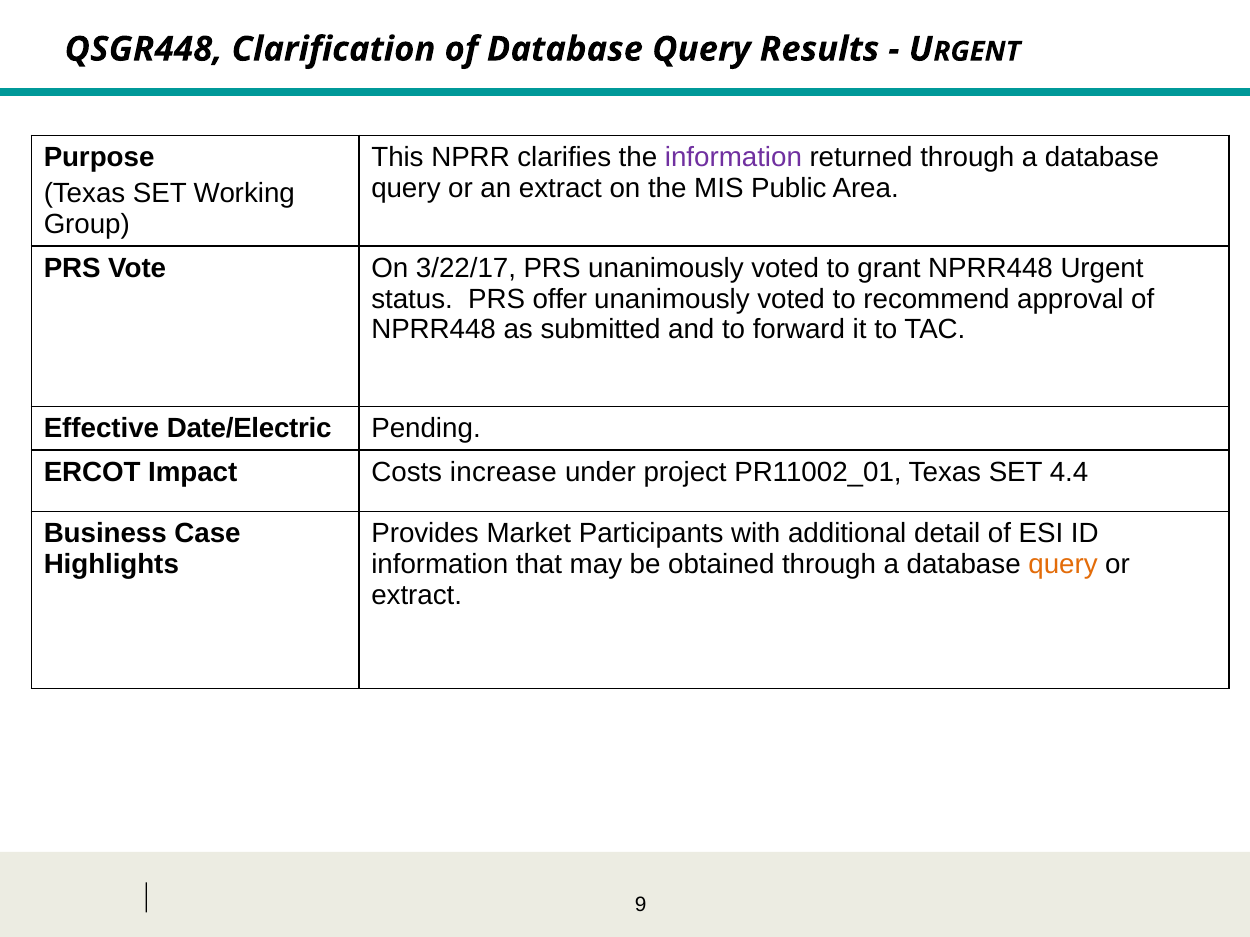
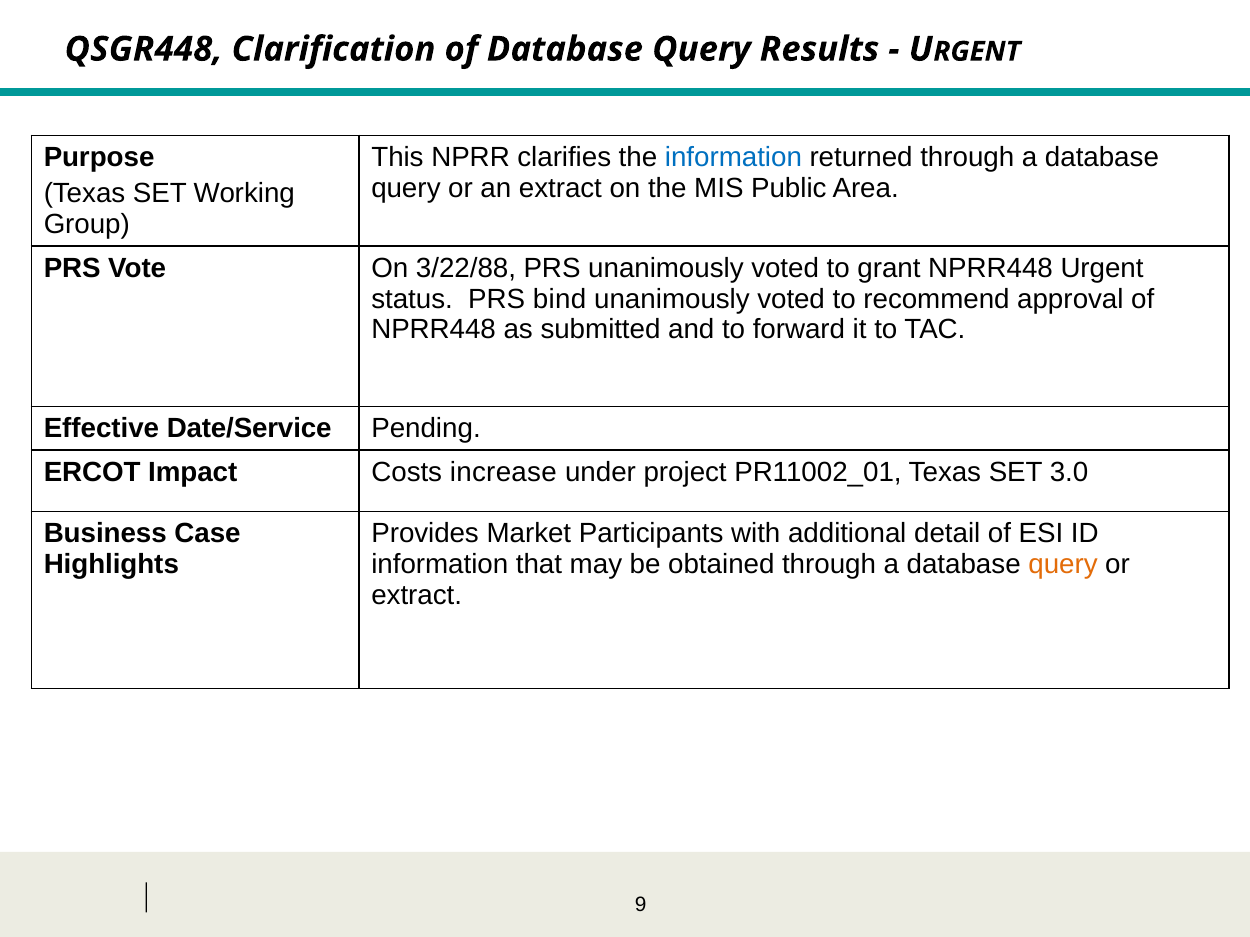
information colour: purple -> blue (733, 158)
3/22/17: 3/22/17 -> 3/22/88 (466, 268)
offer: offer -> bind (560, 299)
Date/Electric: Date/Electric -> Date/Service (249, 429)
4.4: 4.4 -> 3.0 (1069, 472)
